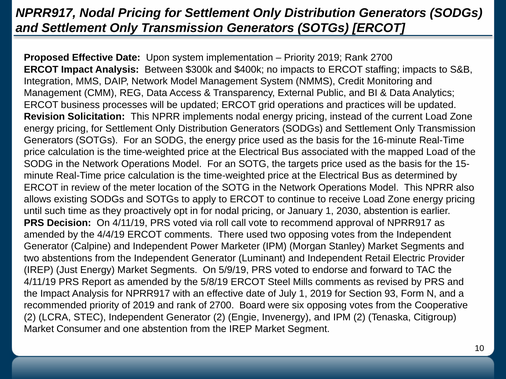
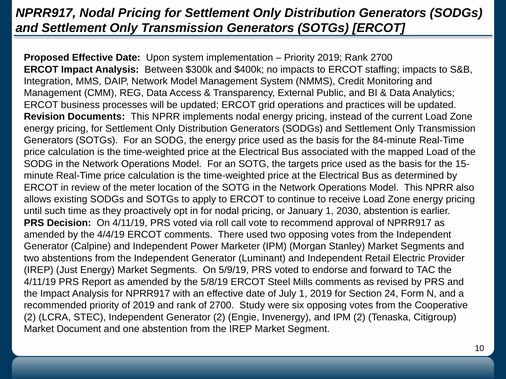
Solicitation: Solicitation -> Documents (96, 117)
16-minute: 16-minute -> 84-minute (395, 140)
93: 93 -> 24 (391, 294)
Board: Board -> Study (252, 306)
Consumer: Consumer -> Document (79, 329)
